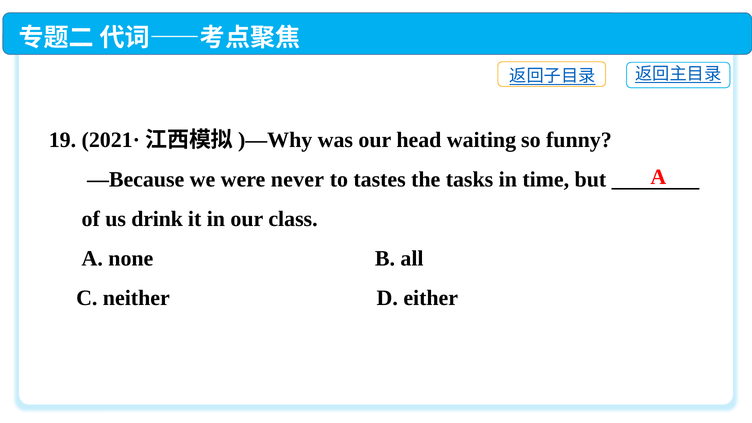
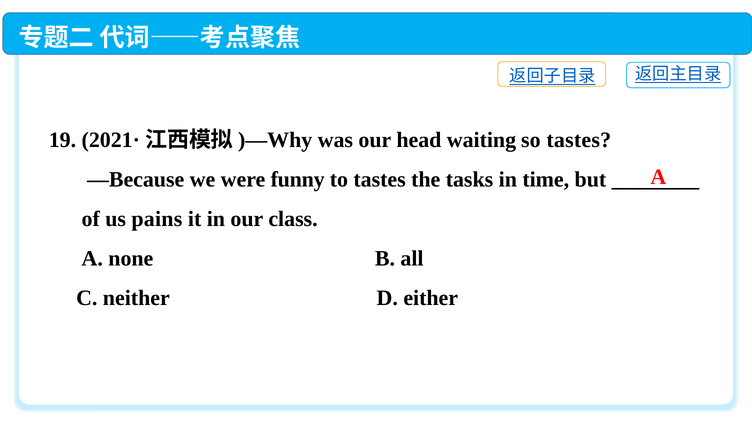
so funny: funny -> tastes (579, 140)
never: never -> funny (298, 179)
drink: drink -> pains (157, 219)
